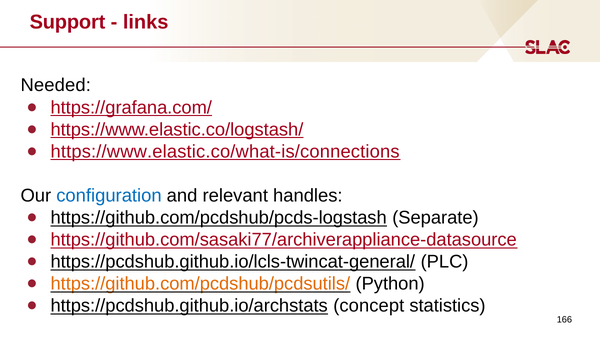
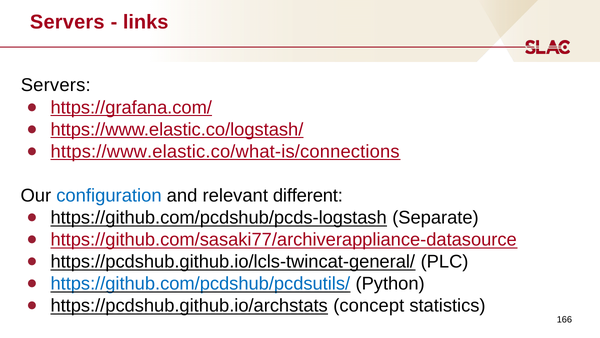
Support: Support -> Servers (67, 22)
Needed: Needed -> Servers (56, 85)
handles: handles -> different (308, 195)
https://github.com/pcdshub/pcdsutils/ colour: orange -> blue (200, 283)
